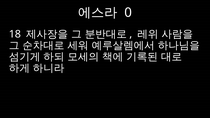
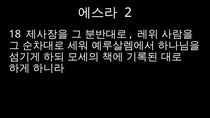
0: 0 -> 2 (128, 13)
